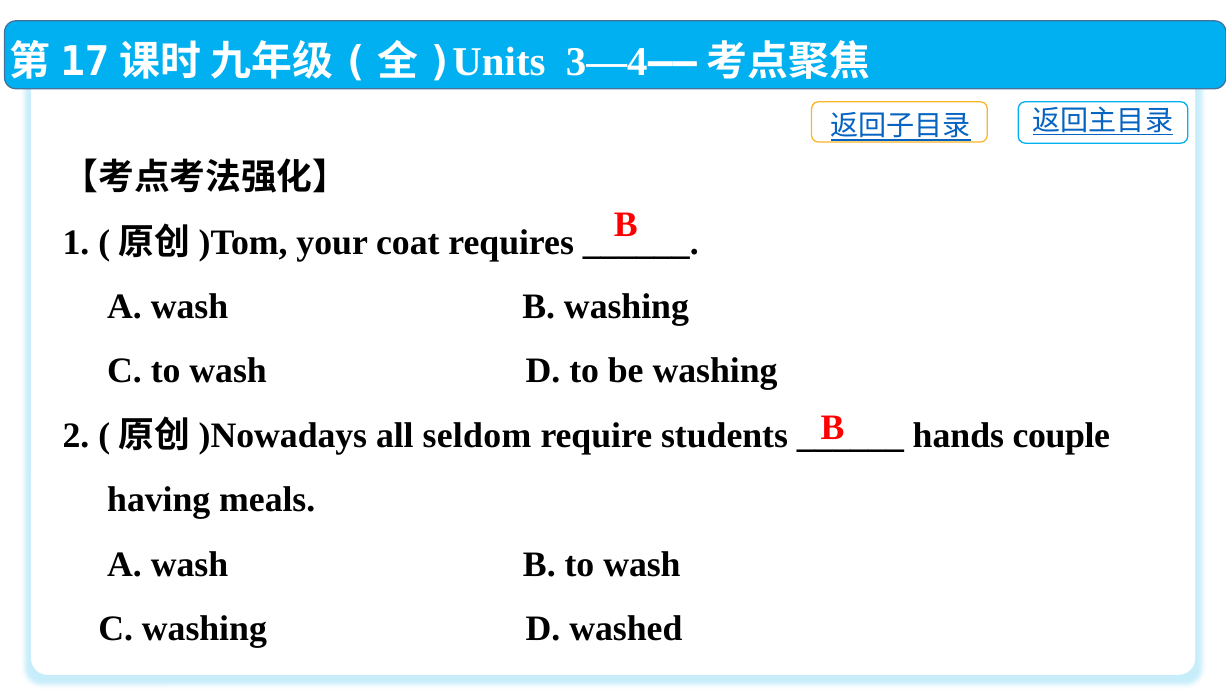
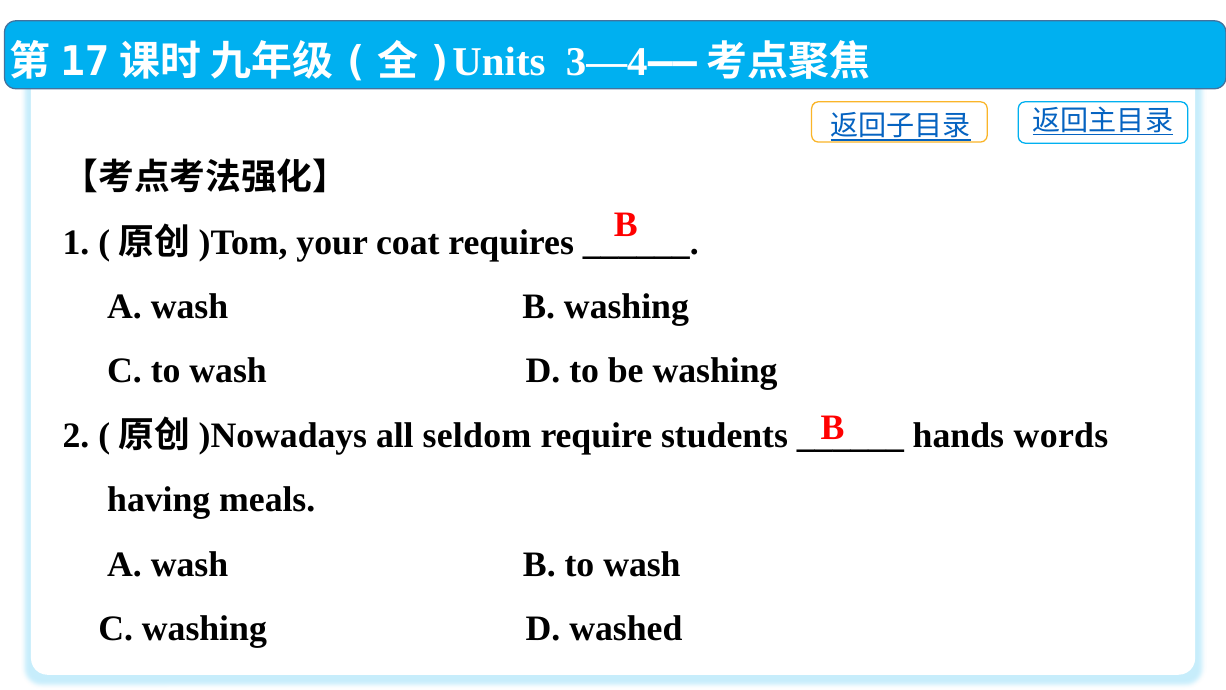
couple: couple -> words (1061, 435)
